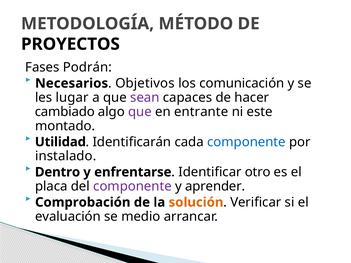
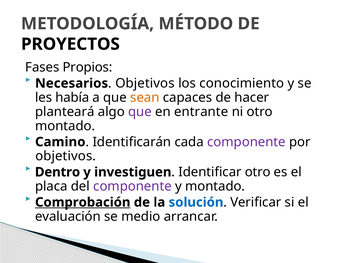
Podrán: Podrán -> Propios (87, 67)
comunicación: comunicación -> conocimiento (242, 83)
lugar: lugar -> había (72, 98)
sean colour: purple -> orange (145, 98)
cambiado: cambiado -> planteará (65, 112)
ni este: este -> otro (260, 112)
Utilidad: Utilidad -> Camino (60, 142)
componente colour: blue -> purple (246, 142)
instalado: instalado -> objetivos (66, 156)
enfrentarse: enfrentarse -> investiguen (133, 172)
y aprender: aprender -> montado (215, 187)
Comprobación underline: none -> present (83, 202)
solución colour: orange -> blue (196, 202)
